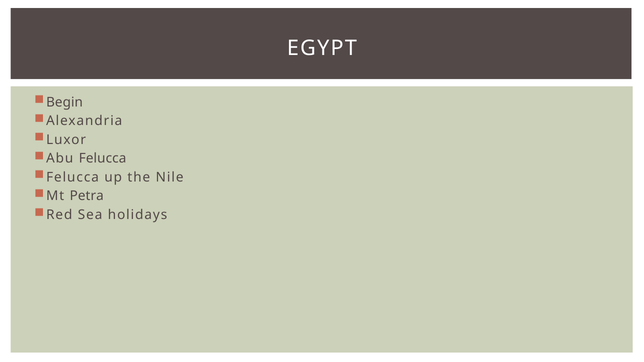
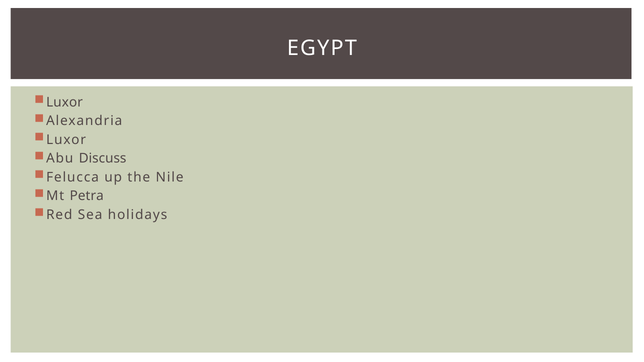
Begin: Begin -> Luxor (65, 102)
Abu Felucca: Felucca -> Discuss (103, 159)
